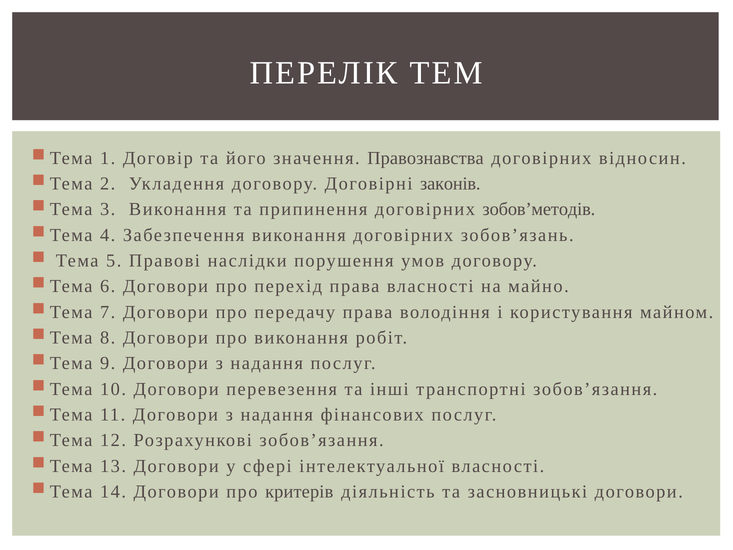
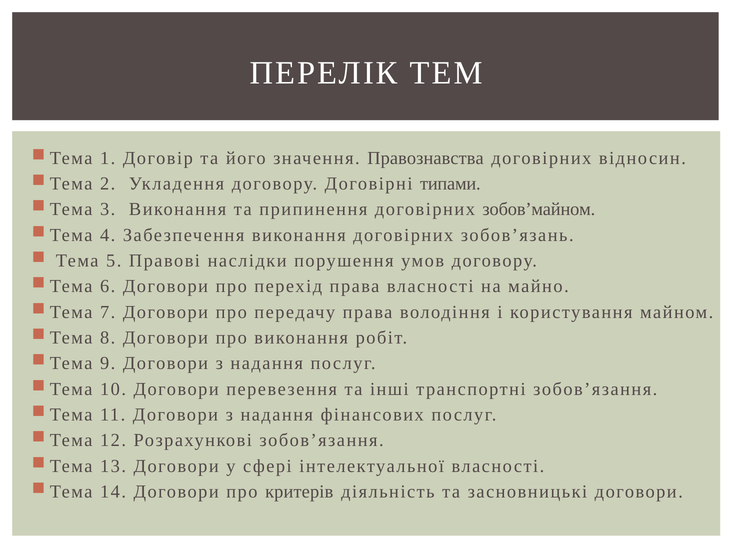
законів: законів -> типами (450, 184)
зобов’методів: зобов’методів -> зобов’майном (539, 209)
